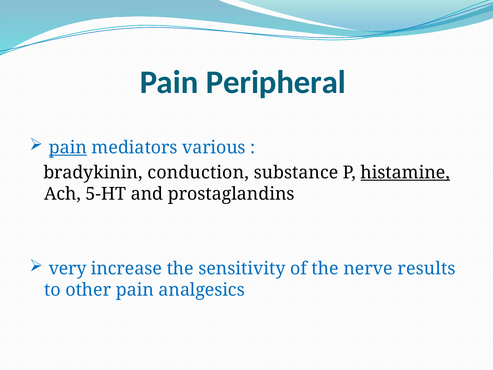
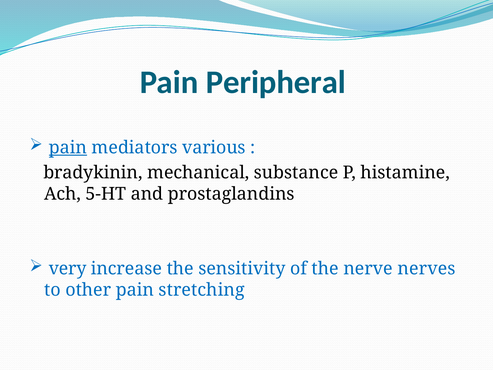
conduction: conduction -> mechanical (198, 172)
histamine underline: present -> none (405, 172)
results: results -> nerves (427, 268)
analgesics: analgesics -> stretching (202, 290)
